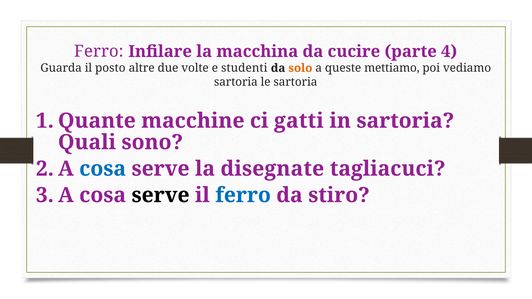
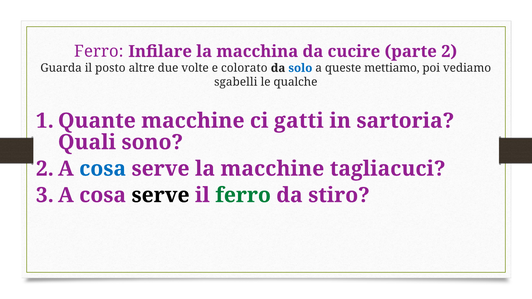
4: 4 -> 2 (449, 52)
studenti: studenti -> colorato (244, 68)
solo colour: orange -> blue (300, 68)
sartoria: sartoria -> sgabelli (236, 82)
le sartoria: sartoria -> qualche (295, 82)
la disegnate: disegnate -> macchine (272, 169)
ferro colour: blue -> green (243, 195)
